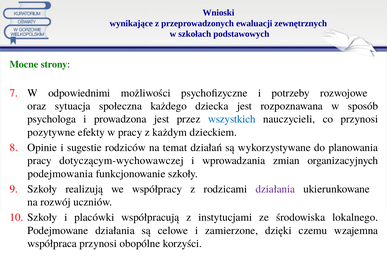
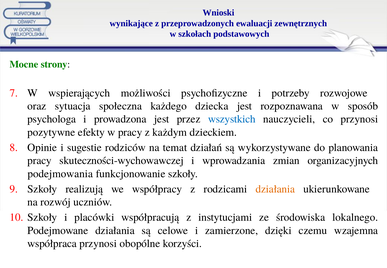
odpowiednimi: odpowiednimi -> wspierających (79, 93)
dotyczącym-wychowawczej: dotyczącym-wychowawczej -> skuteczności-wychowawczej (122, 161)
działania colour: purple -> orange (275, 189)
